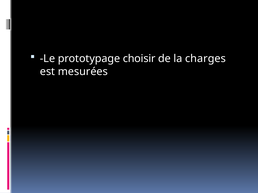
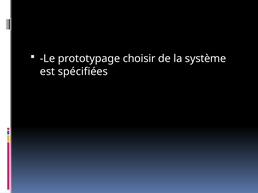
charges: charges -> système (206, 59)
mesurées: mesurées -> spécifiées (83, 72)
